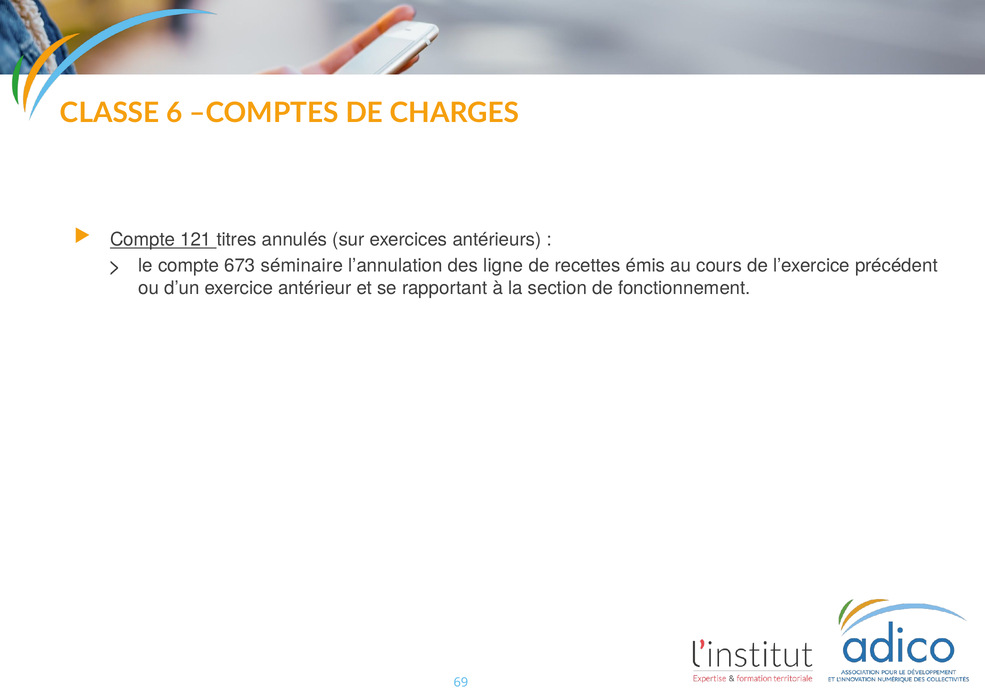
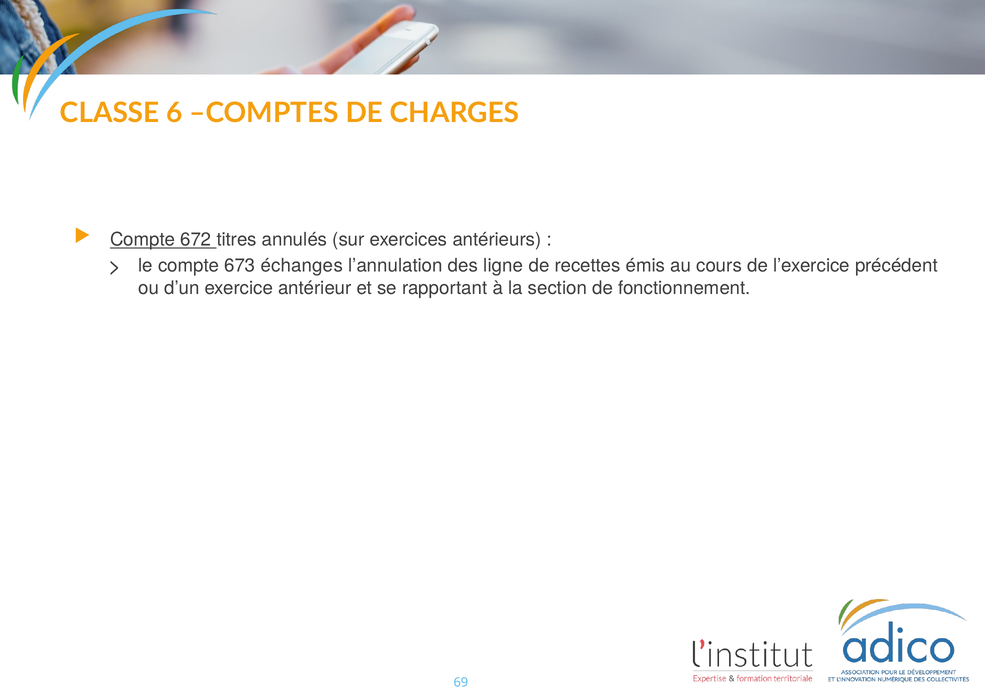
121: 121 -> 672 (196, 240)
séminaire: séminaire -> échanges (302, 266)
